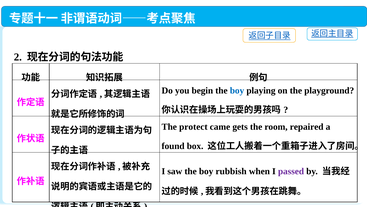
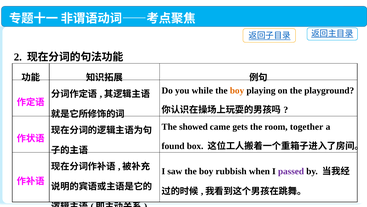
begin: begin -> while (202, 90)
boy colour: blue -> orange (237, 90)
protect: protect -> showed (193, 126)
repaired: repaired -> together (307, 126)
